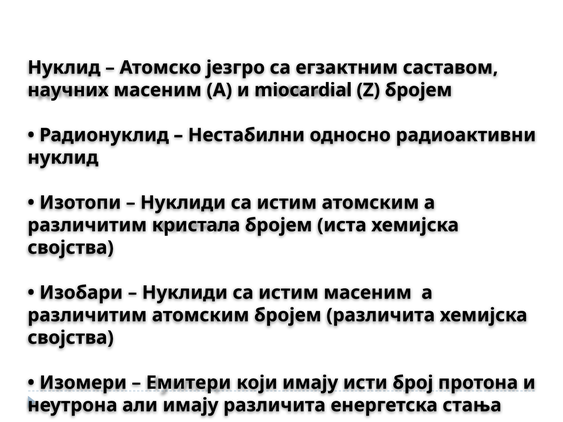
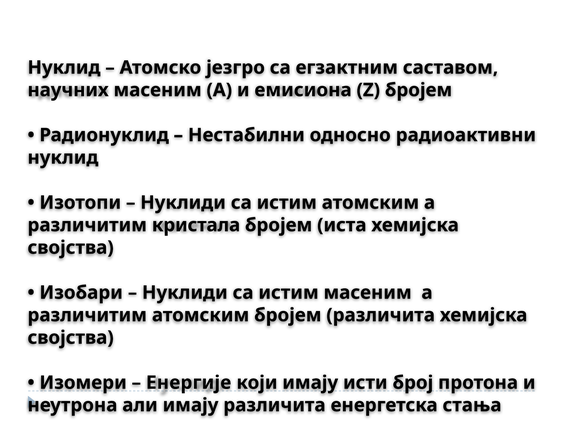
miocardial: miocardial -> емисиона (303, 90)
Емитери: Емитери -> Енергије (189, 383)
